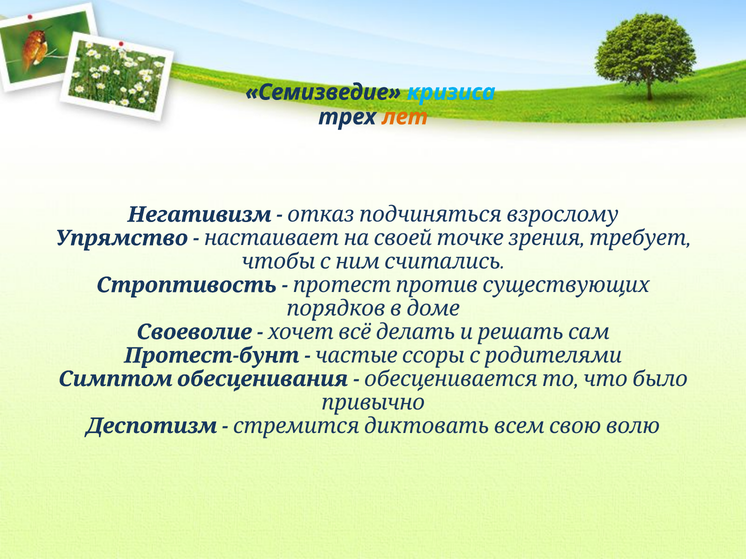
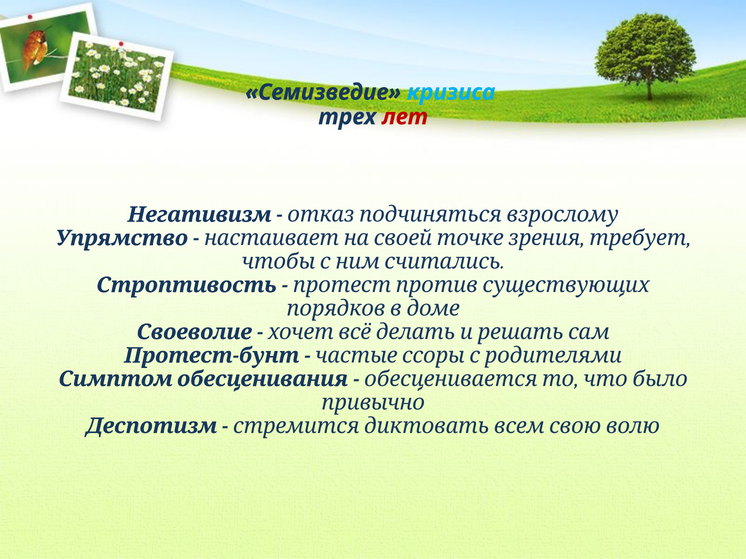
лет colour: orange -> red (405, 117)
